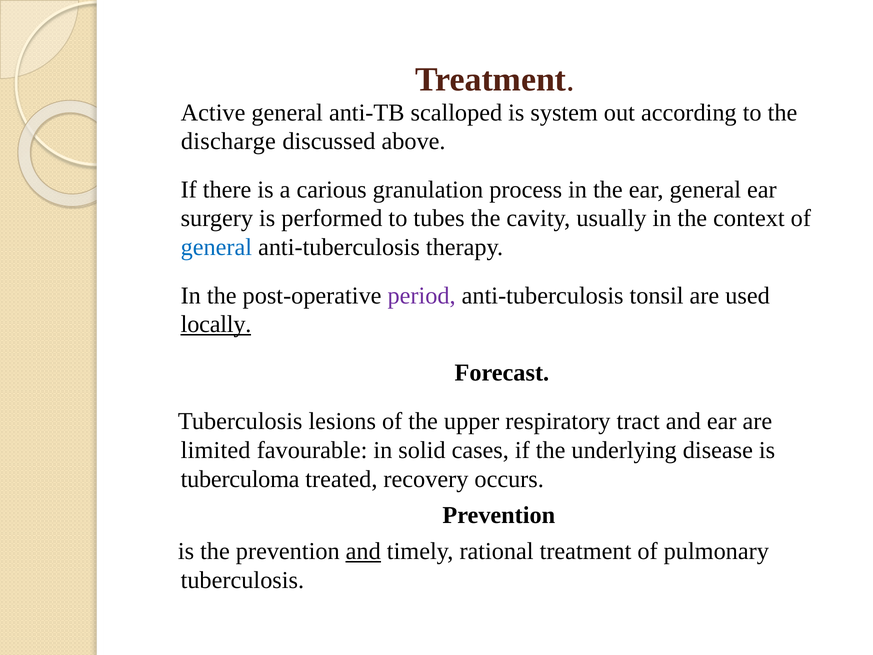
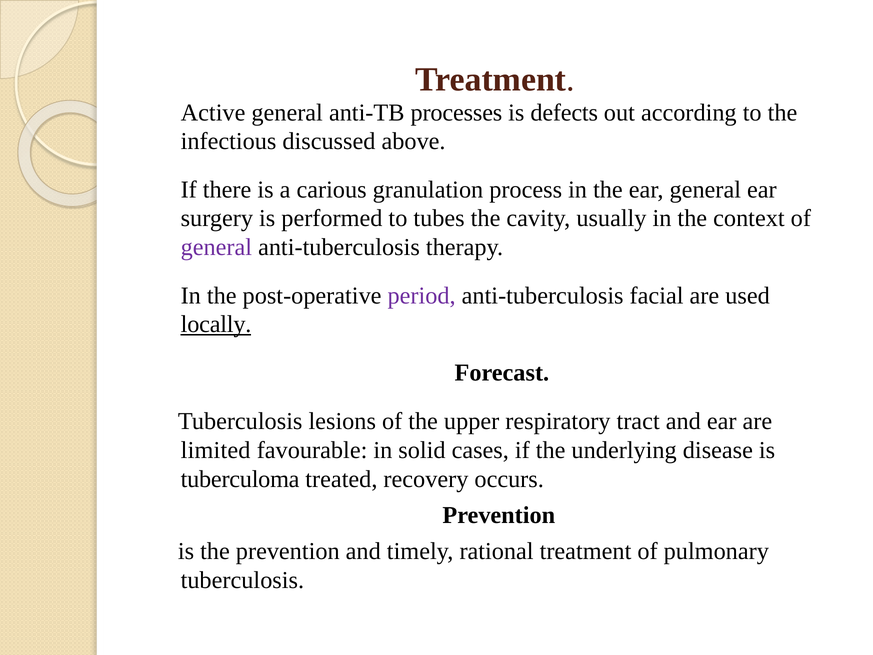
scalloped: scalloped -> processes (456, 113)
system: system -> defects (564, 113)
discharge: discharge -> infectious (229, 141)
general colour: blue -> purple (216, 247)
tonsil: tonsil -> facial (657, 295)
and underline: present -> none (363, 551)
